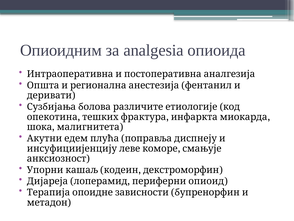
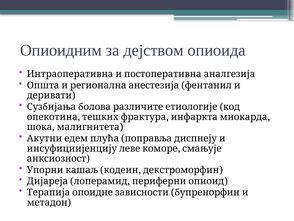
analgesia: analgesia -> дејством (154, 50)
